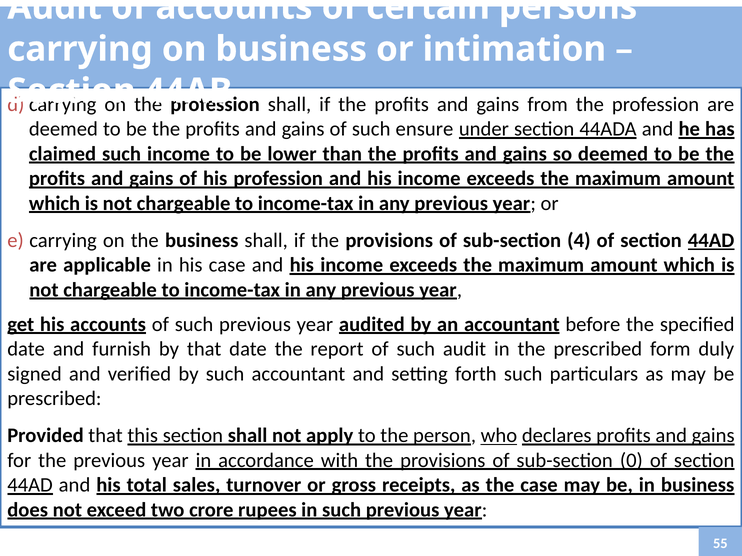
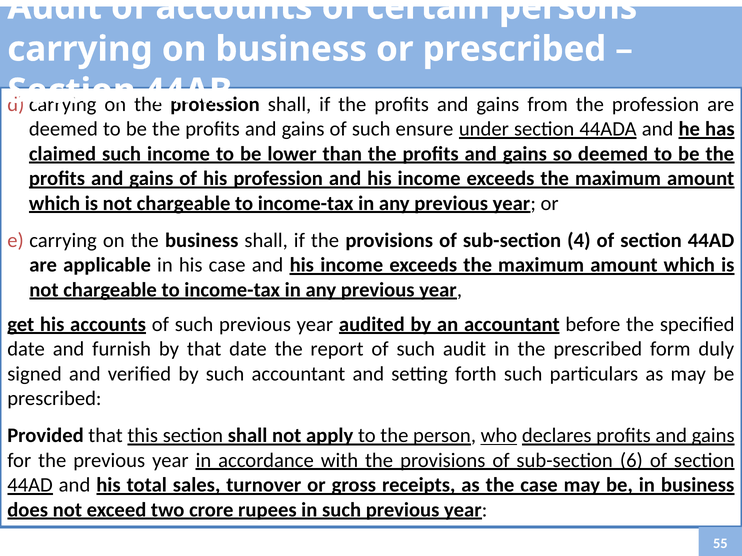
or intimation: intimation -> prescribed (514, 49)
44AD underline: present -> none (711, 241)
0: 0 -> 6 (631, 461)
